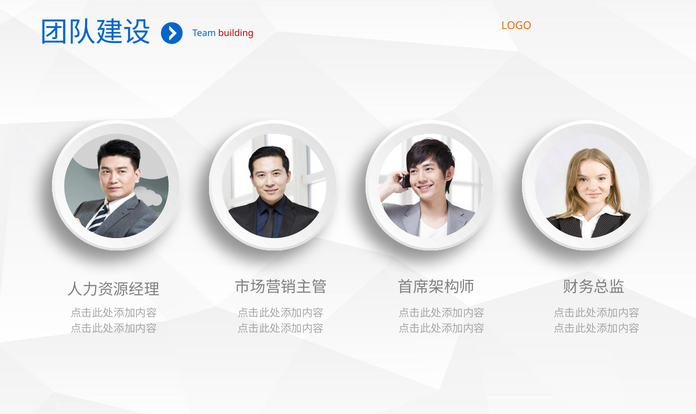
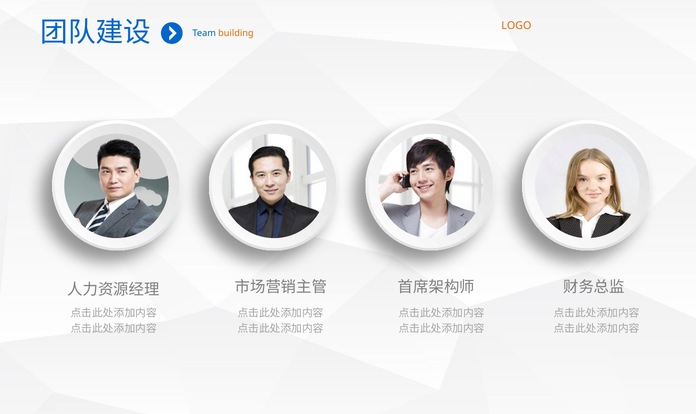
building colour: red -> orange (236, 33)
